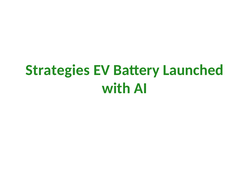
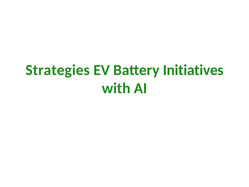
Launched: Launched -> Initiatives (193, 70)
